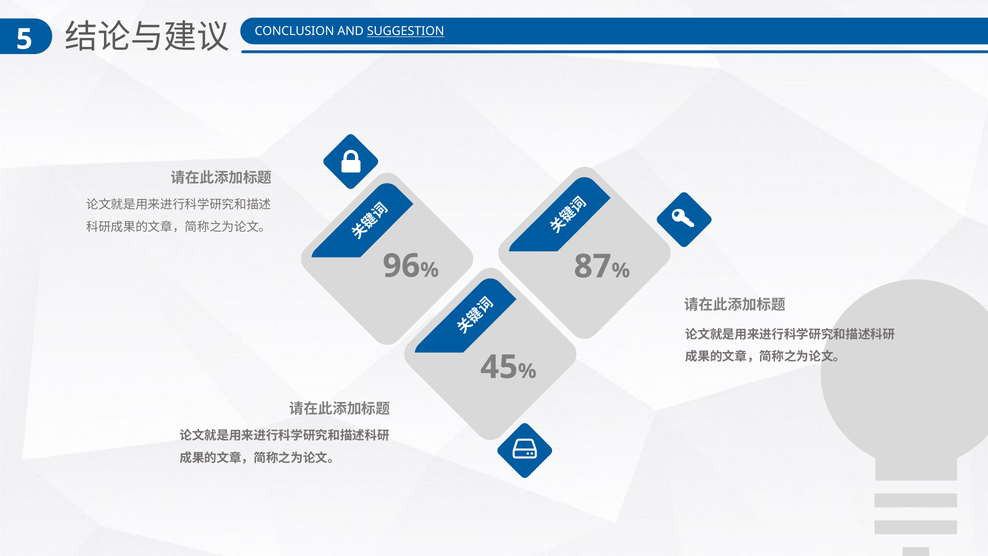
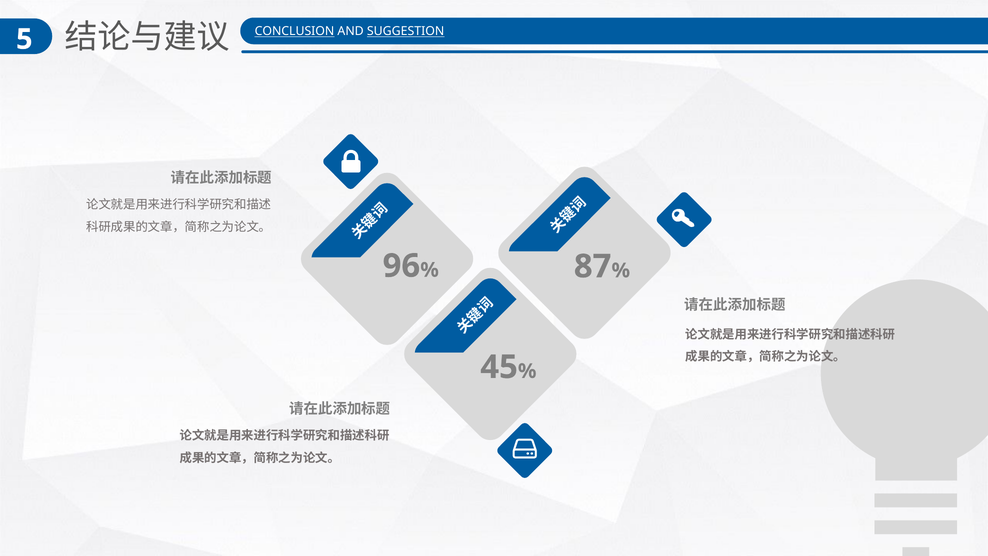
CONCLUSION underline: none -> present (295, 31)
